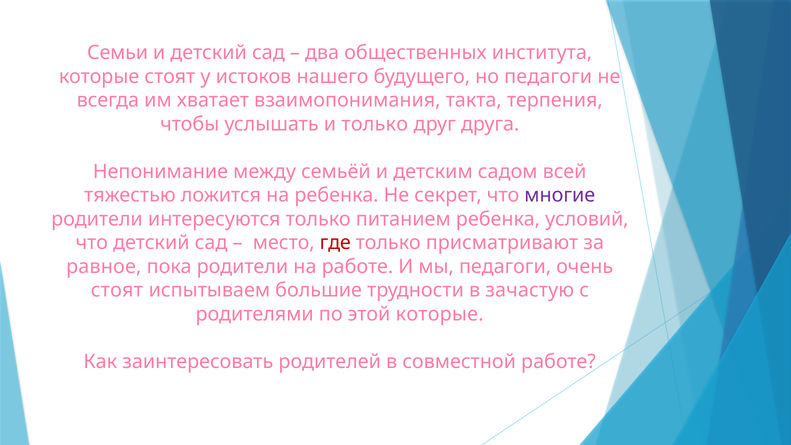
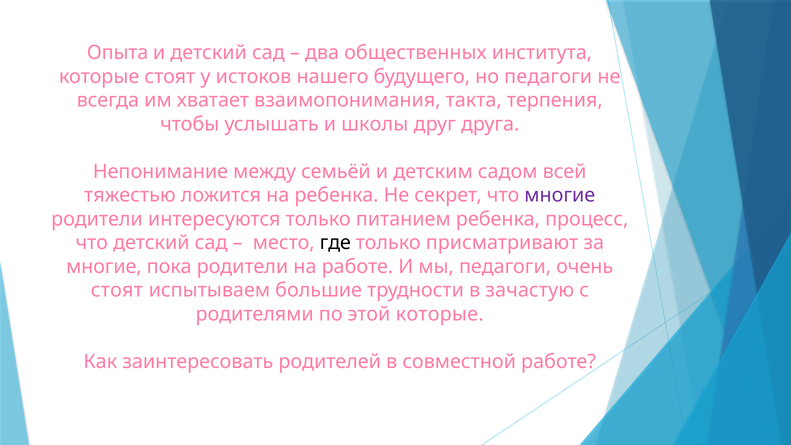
Семьи: Семьи -> Опыта (118, 53)
и только: только -> школы (375, 124)
условий: условий -> процесс (587, 219)
где colour: red -> black (335, 243)
равное: равное -> многие (104, 267)
